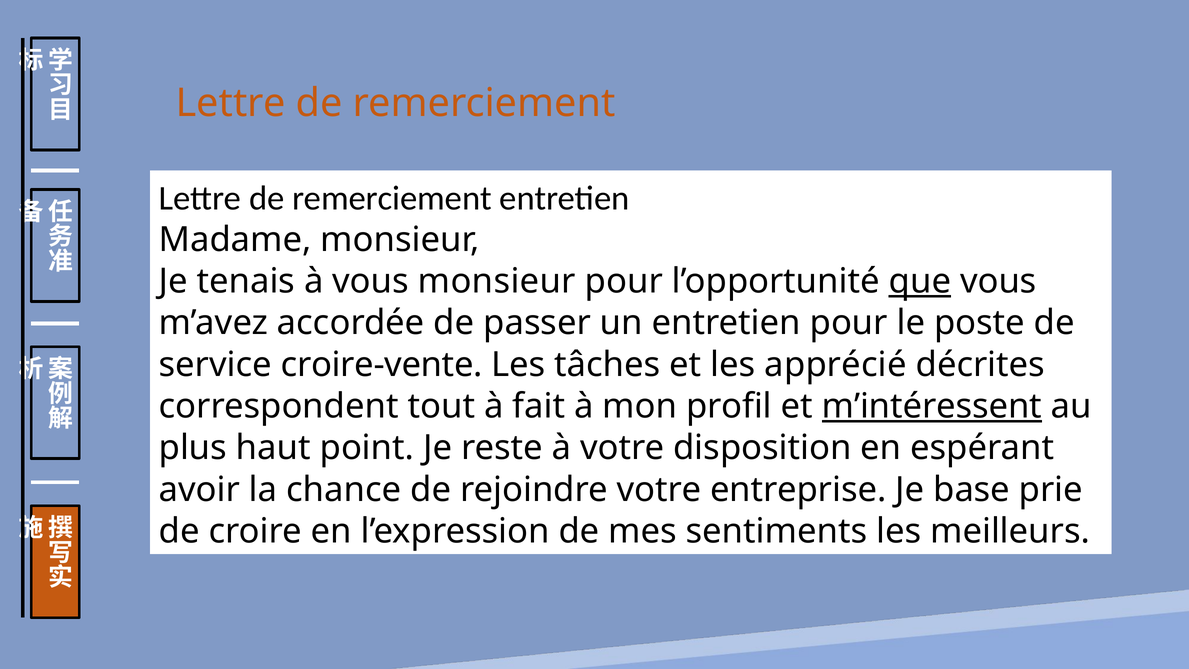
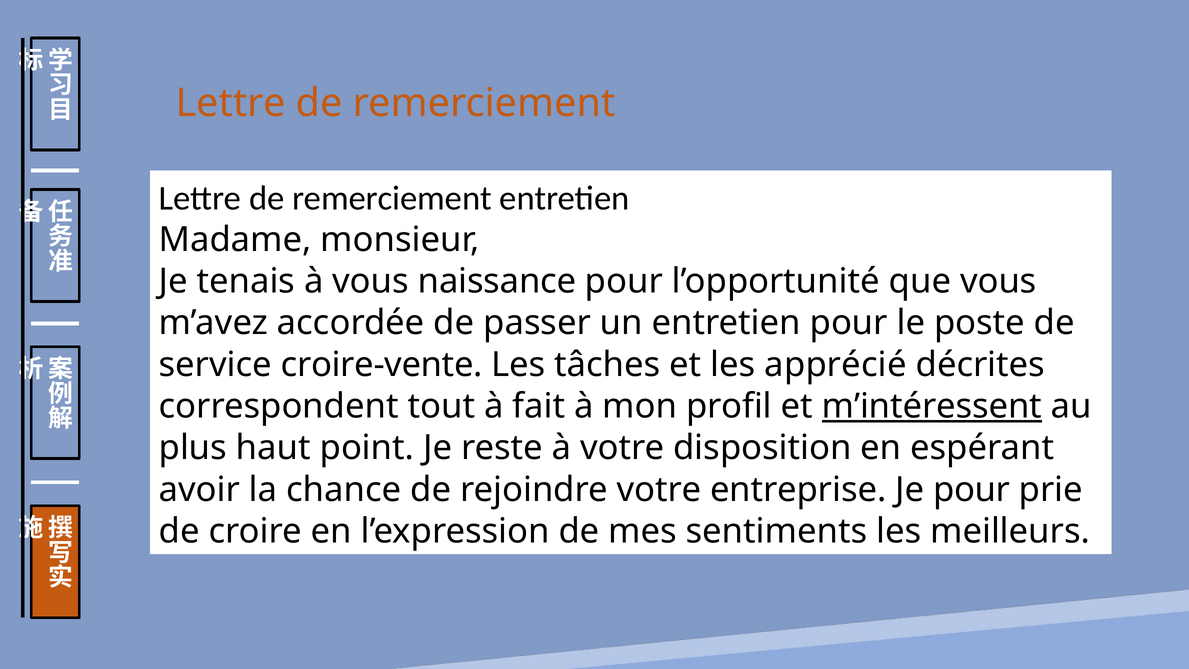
vous monsieur: monsieur -> naissance (497, 281)
que underline: present -> none (920, 281)
Je base: base -> pour (972, 489)
